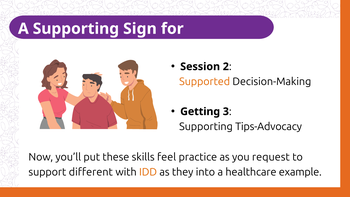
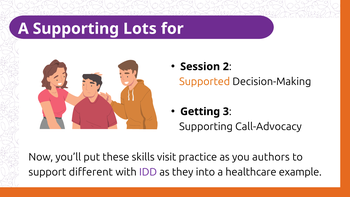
Sign: Sign -> Lots (140, 29)
Tips-Advocacy: Tips-Advocacy -> Call-Advocacy (268, 126)
feel: feel -> visit (167, 157)
request: request -> authors (271, 157)
IDD colour: orange -> purple (148, 172)
